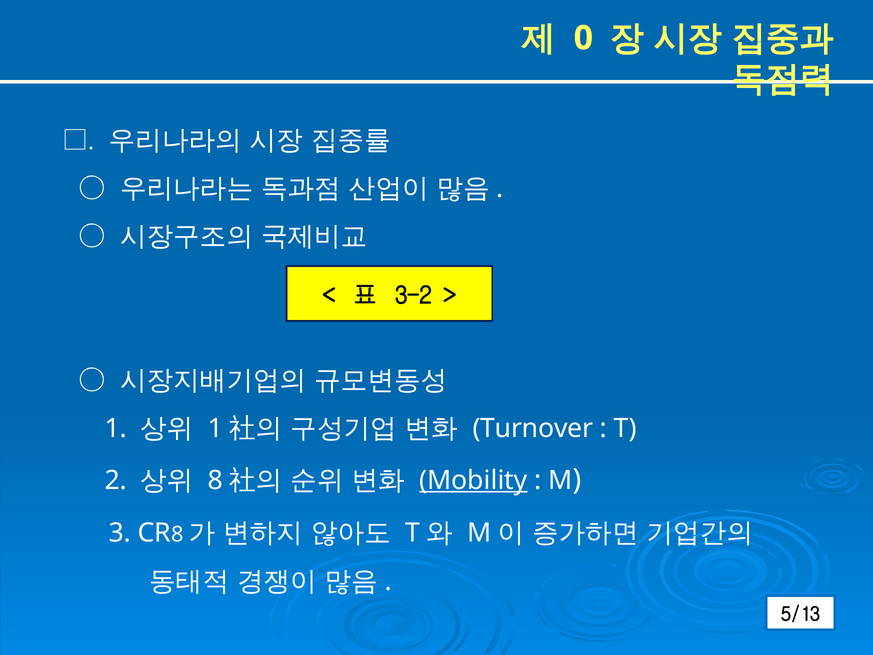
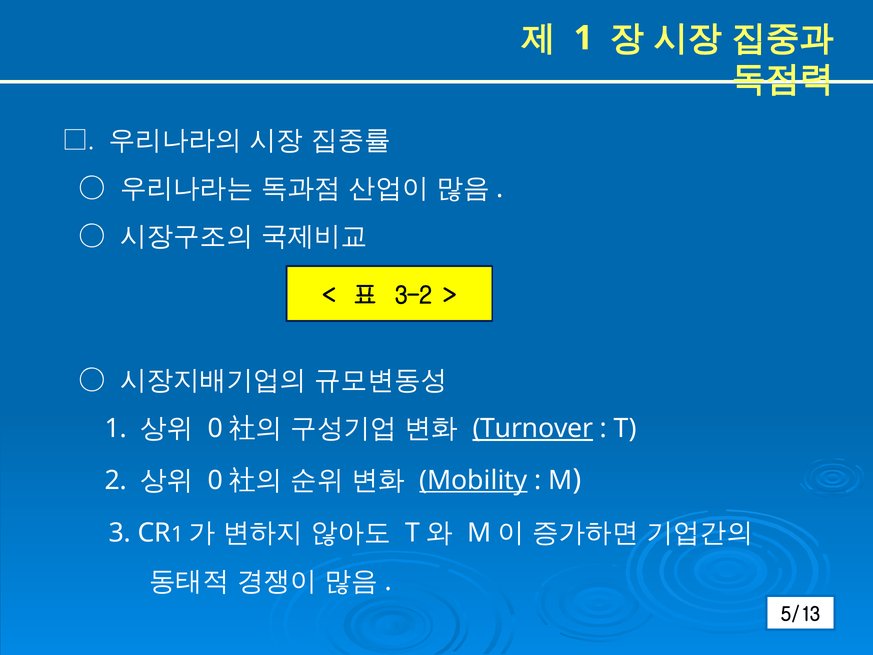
0: 0 -> 1 (583, 38)
1: 1 -> 0 (215, 428)
Turnover underline: none -> present (533, 428)
8: 8 -> 0 (215, 480)
8: 8 -> 1 (177, 534)
